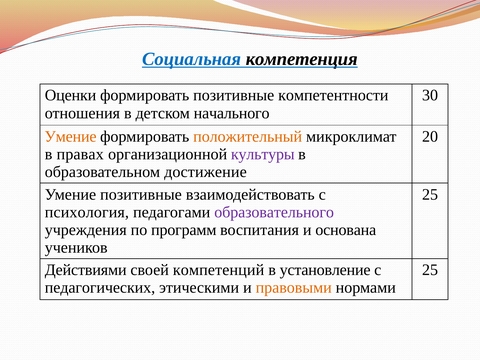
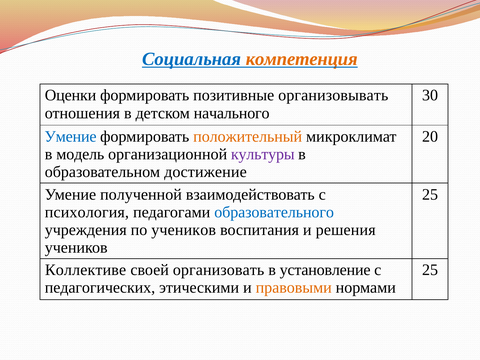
компетенция colour: black -> orange (302, 59)
компетентности: компетентности -> организовывать (333, 95)
Умение colour: orange -> blue (71, 137)
правах: правах -> модель (80, 154)
Умение позитивные: позитивные -> полученной (141, 194)
образовательного colour: purple -> blue (274, 212)
по программ: программ -> учеников (184, 230)
основана: основана -> решения (346, 230)
Действиями: Действиями -> Коллективе (86, 270)
компетенций: компетенций -> организовать (219, 270)
